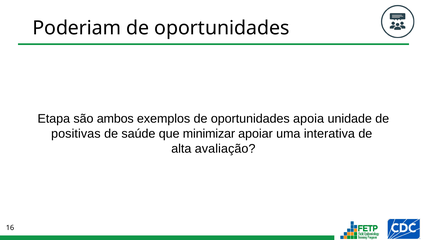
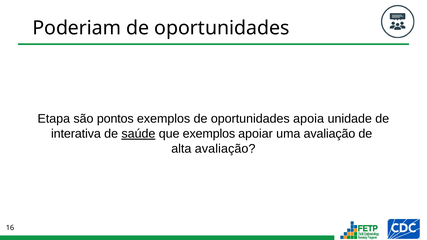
ambos: ambos -> pontos (115, 119)
positivas: positivas -> interativa (76, 134)
saúde underline: none -> present (138, 134)
que minimizar: minimizar -> exemplos (209, 134)
uma interativa: interativa -> avaliação (329, 134)
